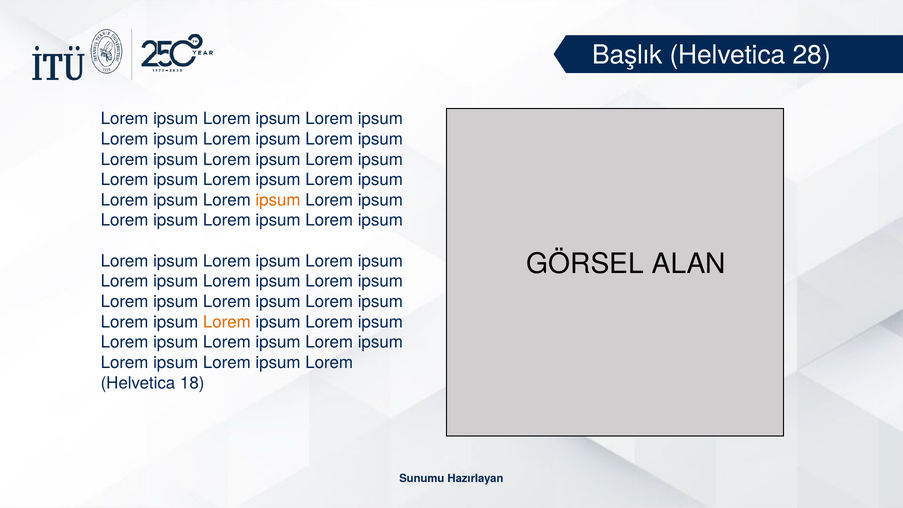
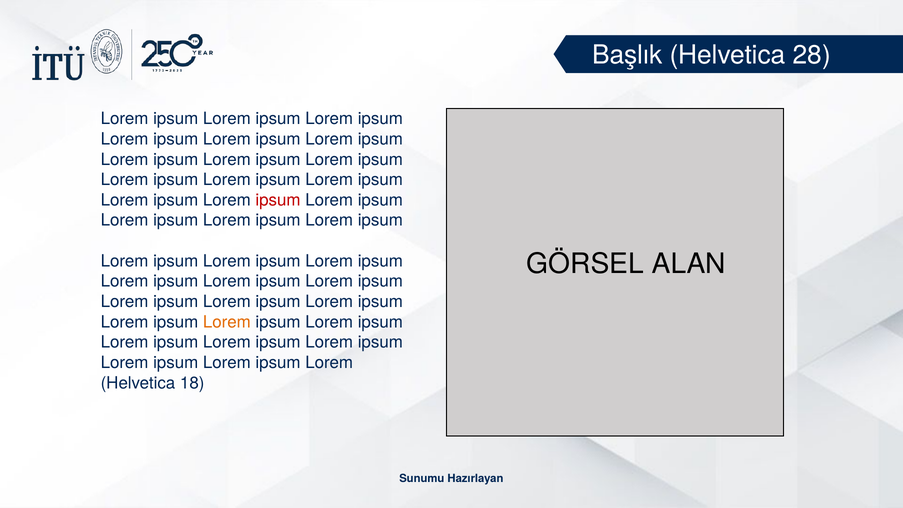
ipsum colour: orange -> red (278, 200)
